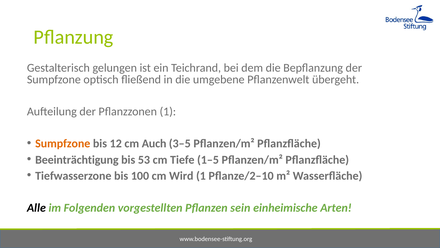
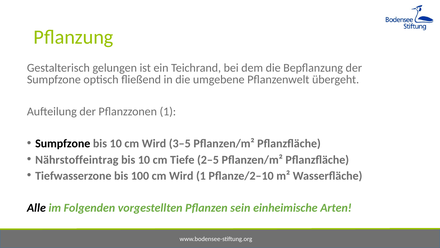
Sumpfzone colour: orange -> black (63, 143)
12: 12 -> 10 (116, 143)
Auch: Auch -> Wird (154, 143)
Beeinträchtigung: Beeinträchtigung -> Nährstoffeintrag (77, 159)
53: 53 -> 10 (144, 159)
1‒5: 1‒5 -> 2‒5 (208, 159)
